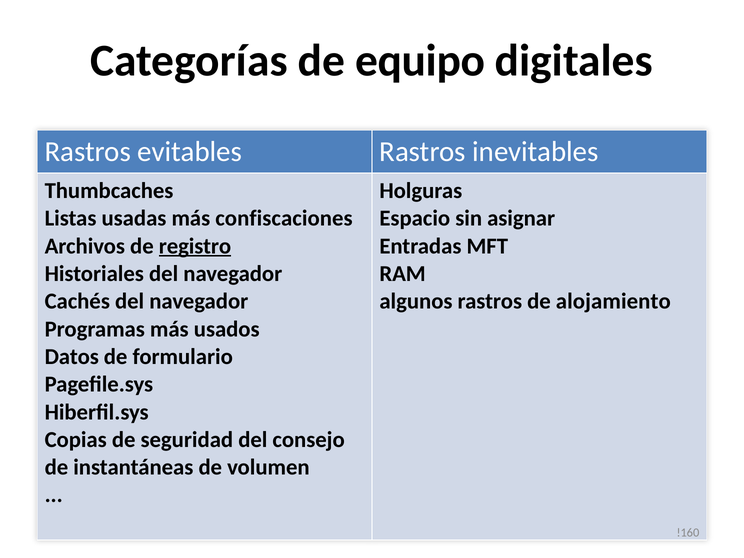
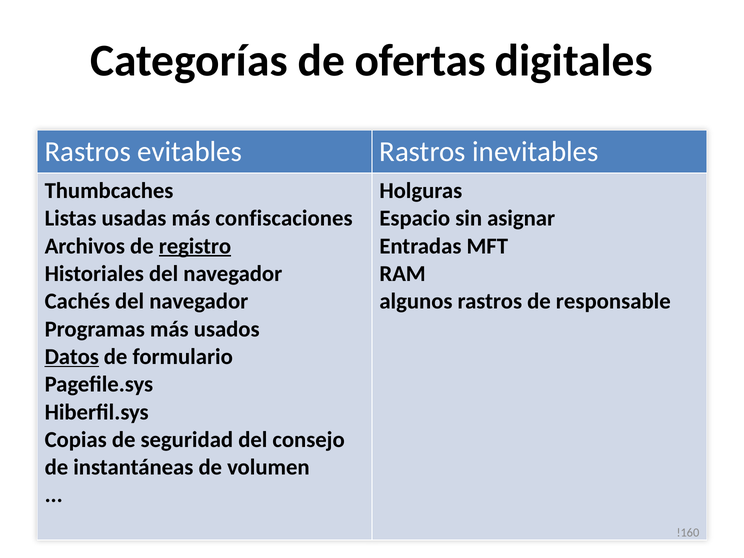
equipo: equipo -> ofertas (420, 61)
alojamiento: alojamiento -> responsable (613, 301)
Datos underline: none -> present (72, 357)
